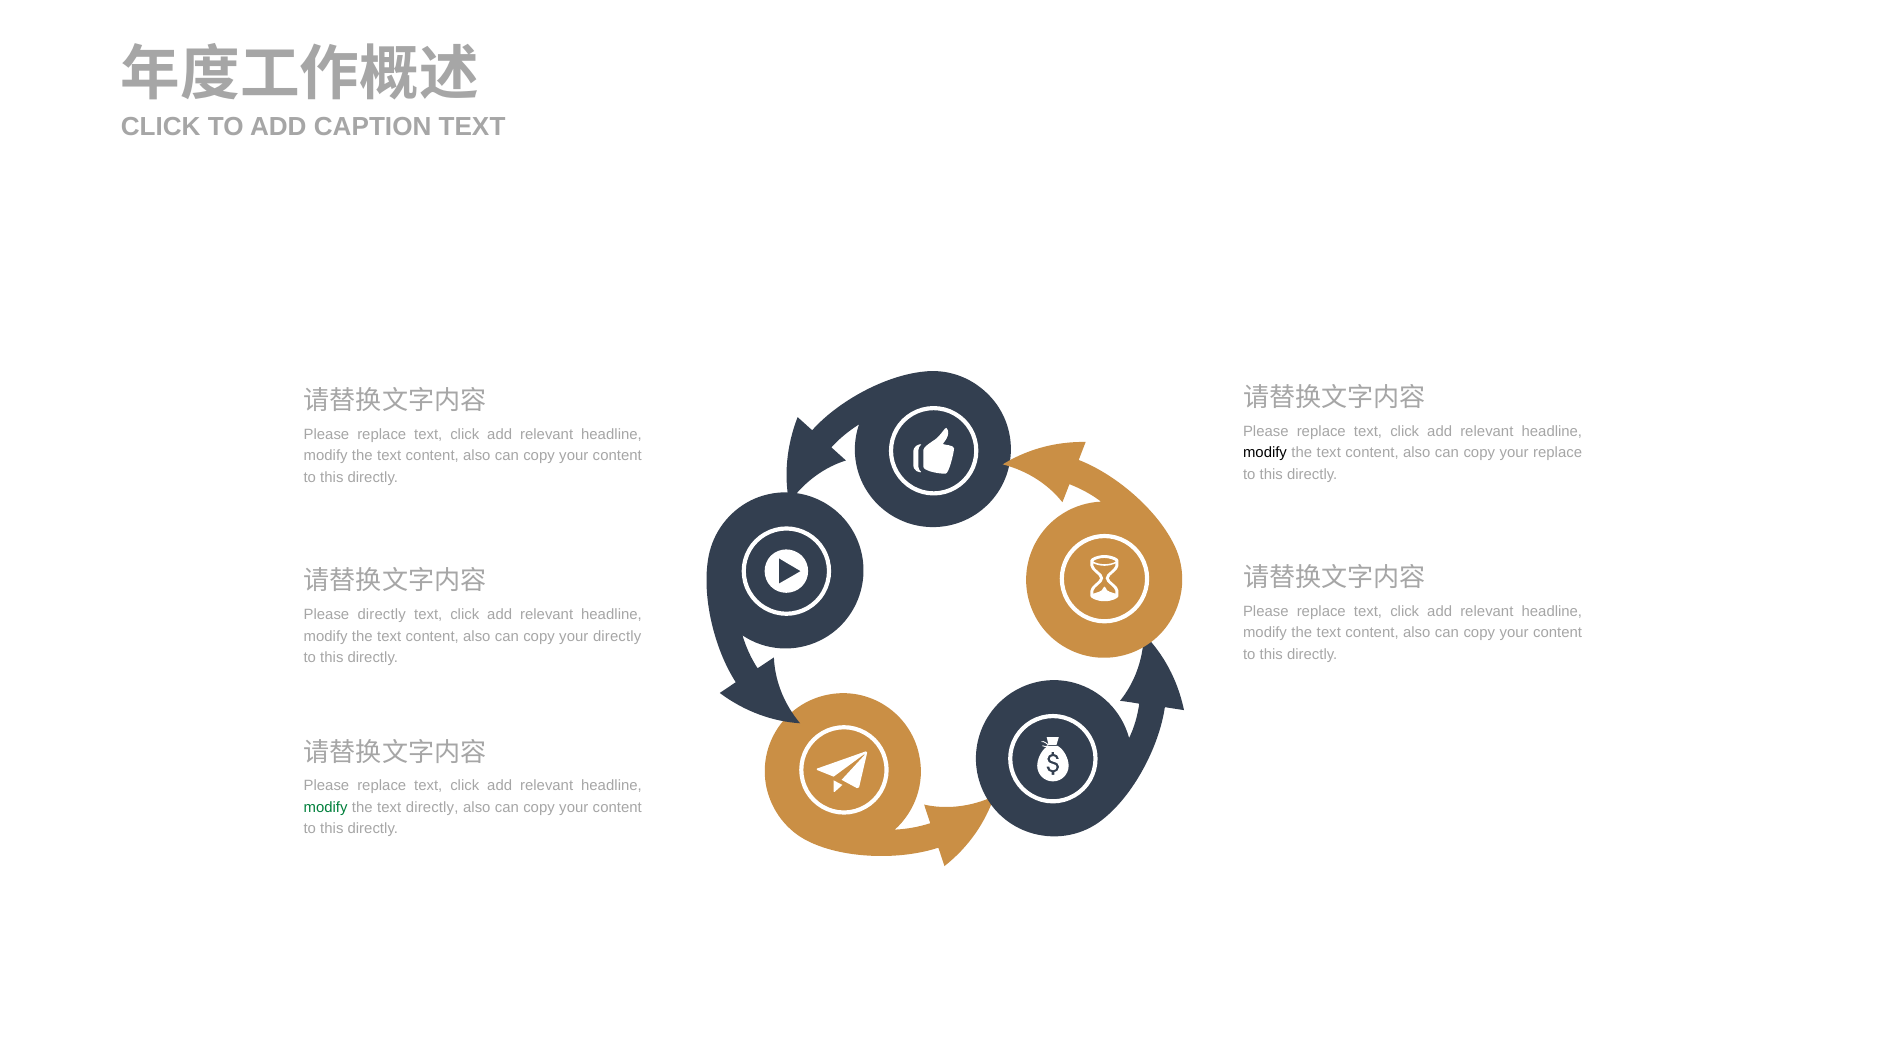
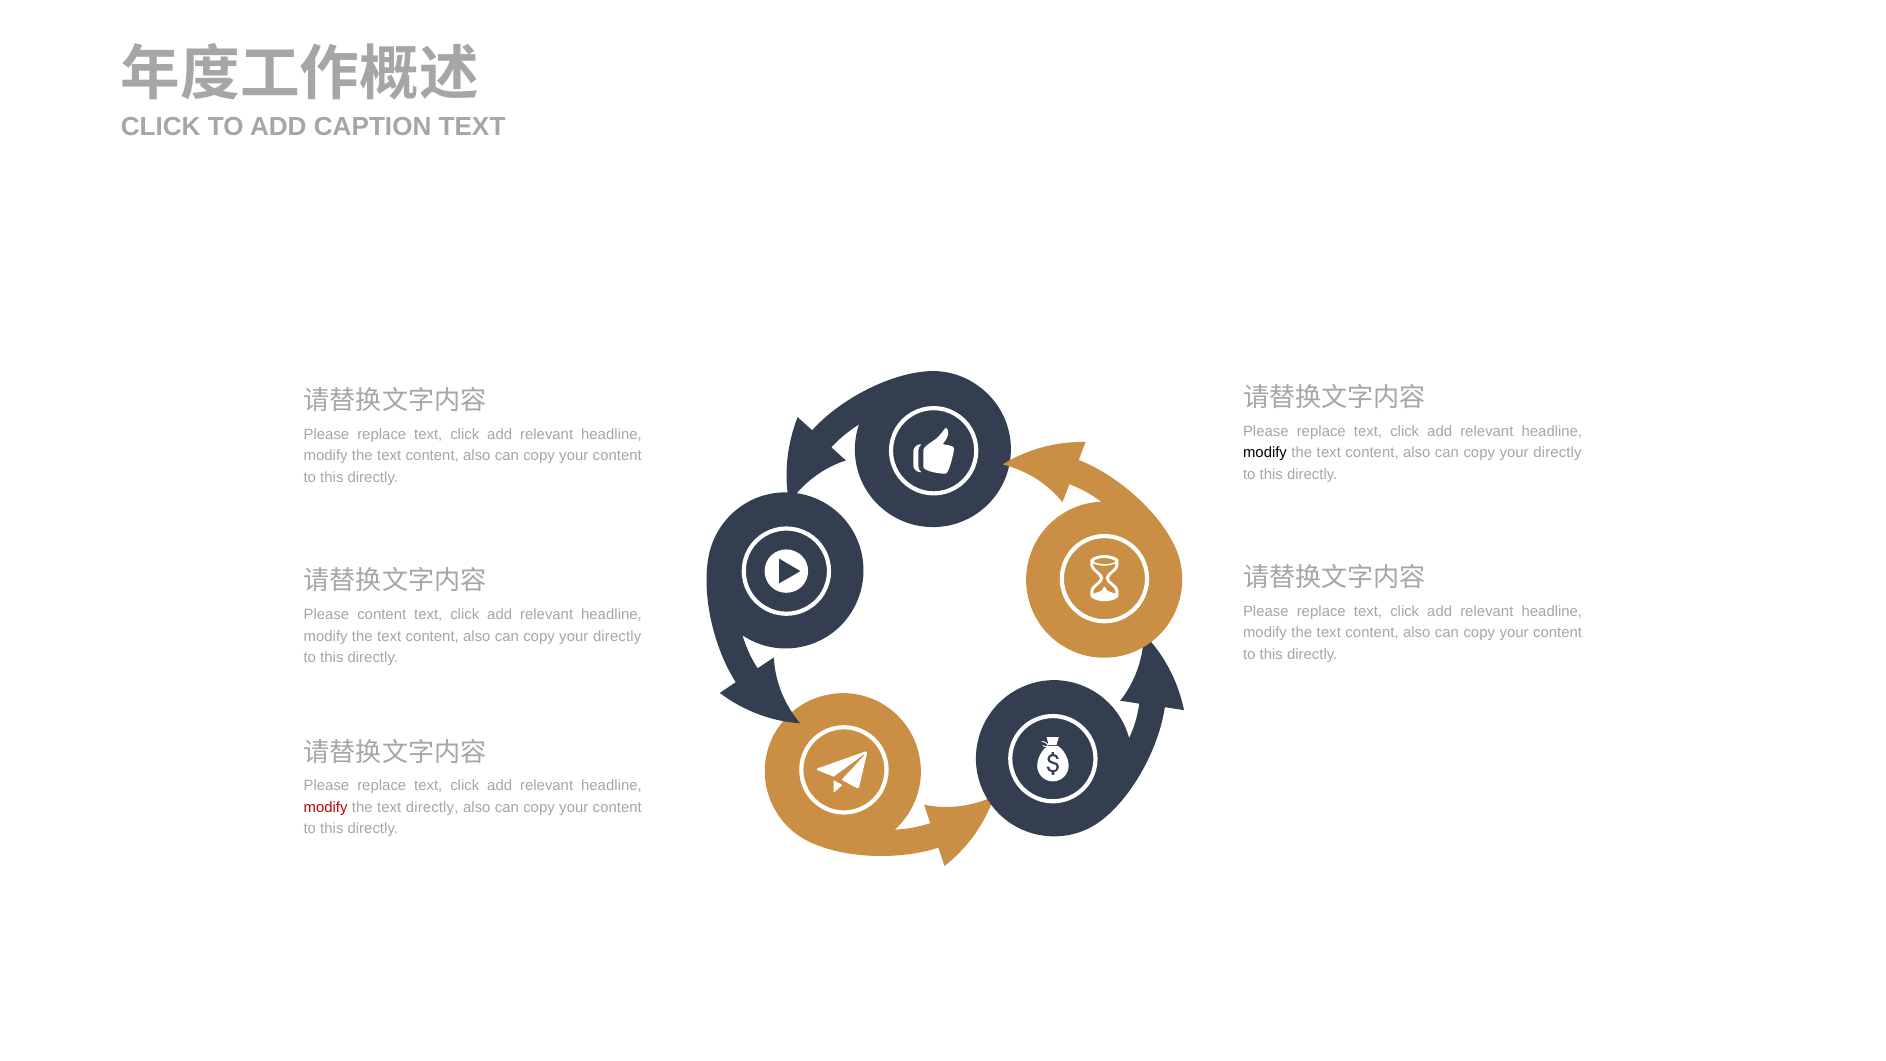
replace: replace -> directly (1558, 453)
Please directly: directly -> content (382, 615)
modify colour: green -> red (326, 807)
